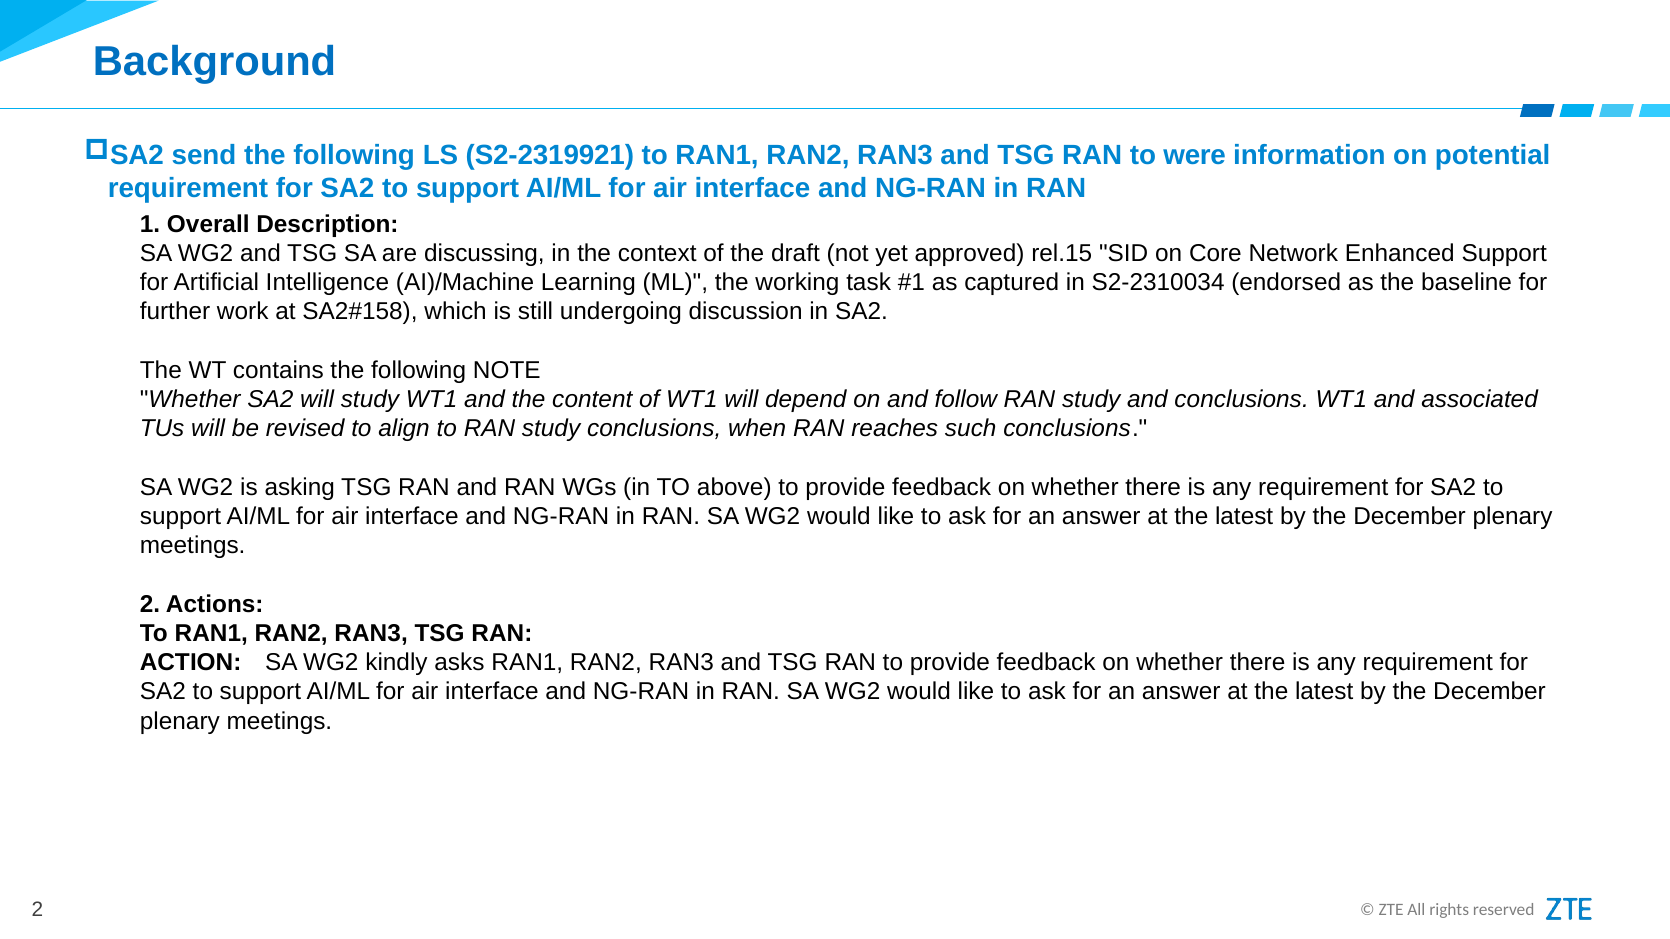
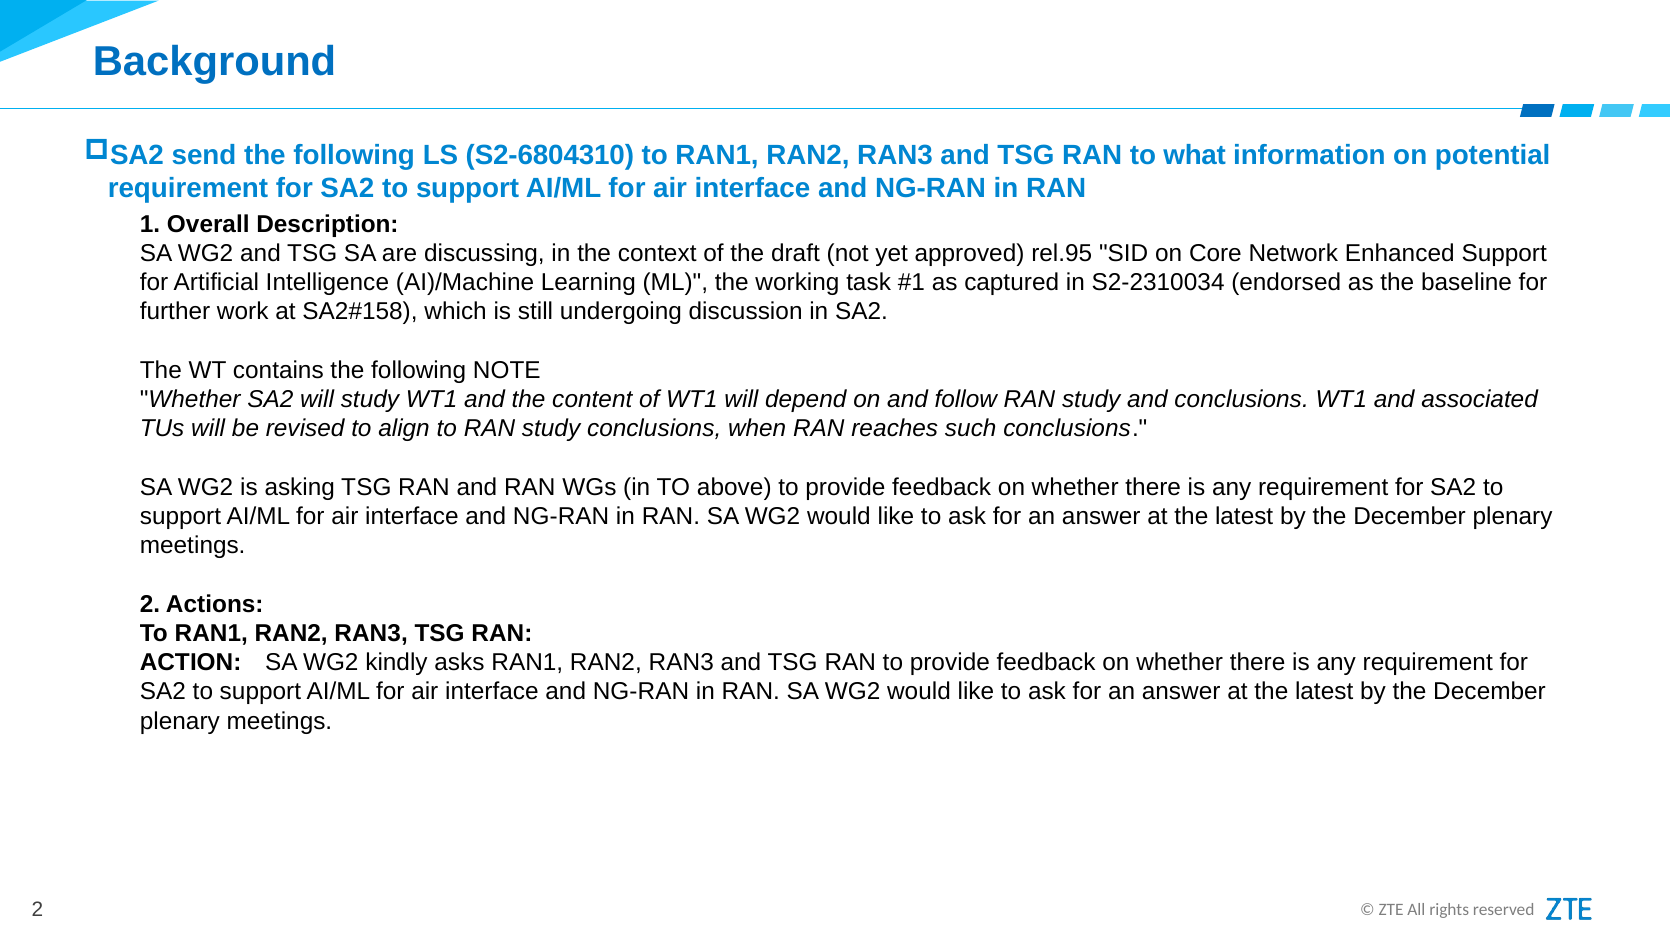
S2-2319921: S2-2319921 -> S2-6804310 (550, 155)
were: were -> what (1195, 155)
rel.15: rel.15 -> rel.95 (1062, 254)
